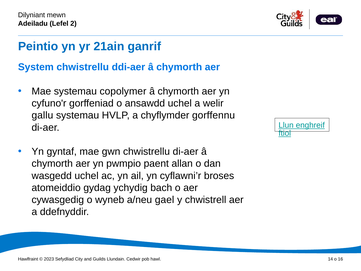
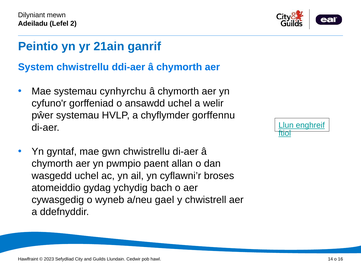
copolymer: copolymer -> cynhyrchu (123, 91)
gallu: gallu -> pŵer (42, 115)
